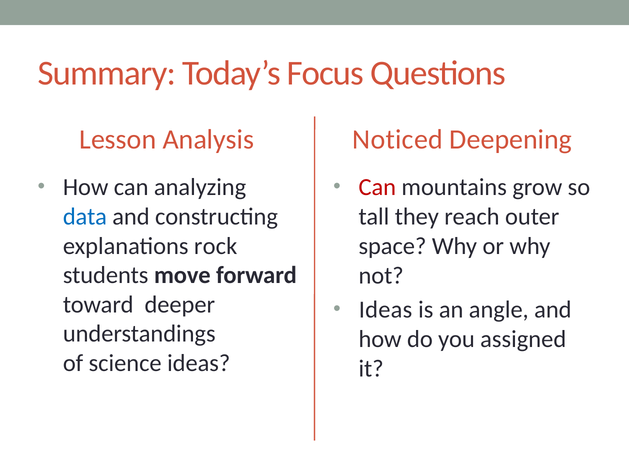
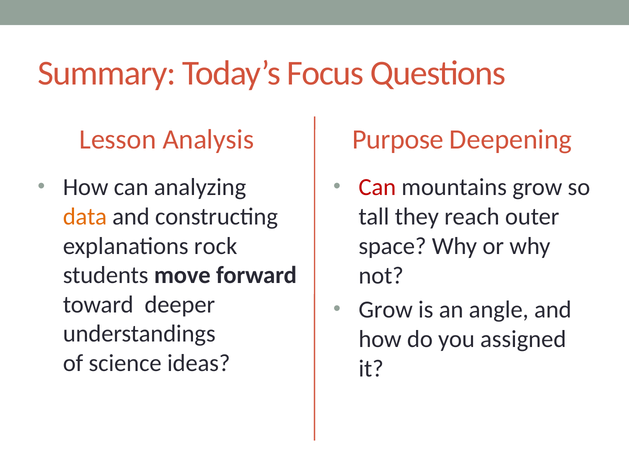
Noticed: Noticed -> Purpose (398, 139)
data colour: blue -> orange (85, 217)
Ideas: Ideas -> Grow (386, 310)
